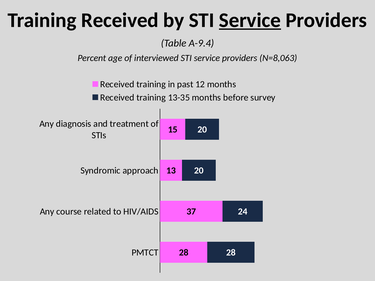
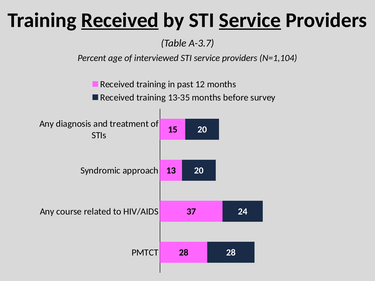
Received underline: none -> present (120, 20)
A-9.4: A-9.4 -> A-3.7 (201, 43)
N=8,063: N=8,063 -> N=1,104 (278, 58)
